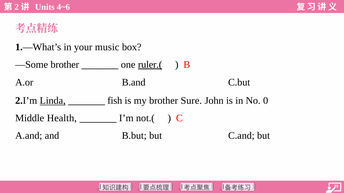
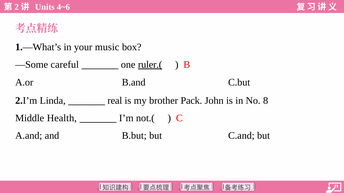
—Some brother: brother -> careful (65, 65)
Linda underline: present -> none (53, 101)
fish: fish -> real (115, 101)
Sure: Sure -> Pack (191, 101)
0: 0 -> 8 (266, 101)
